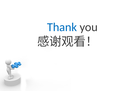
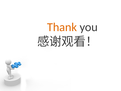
Thank colour: blue -> orange (62, 27)
